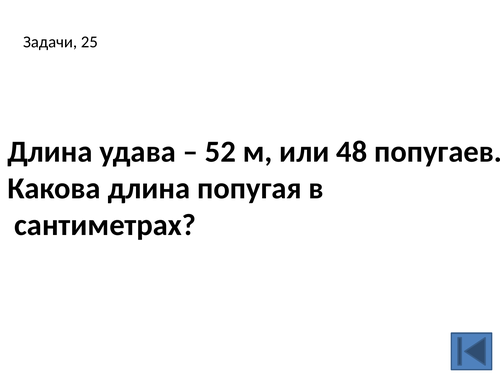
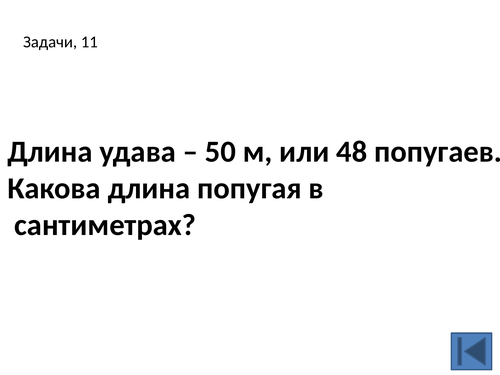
25: 25 -> 11 (89, 42)
52: 52 -> 50 (220, 152)
